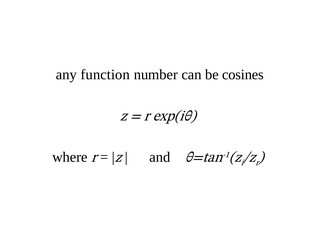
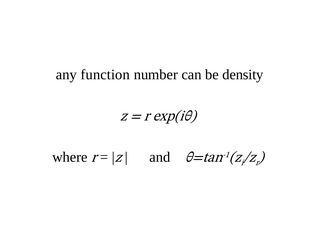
cosines: cosines -> density (243, 75)
